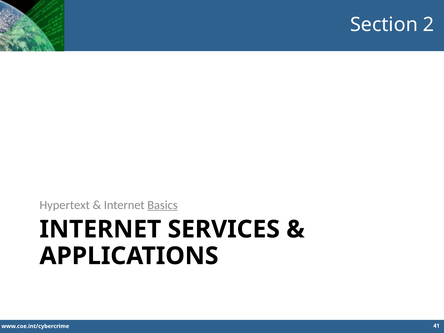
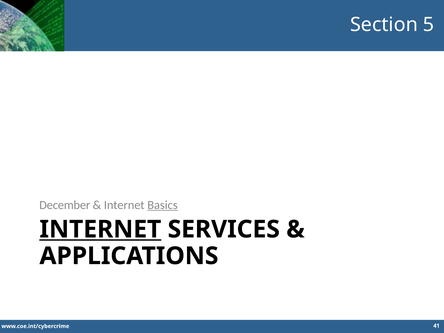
2: 2 -> 5 (429, 25)
Hypertext: Hypertext -> December (65, 205)
INTERNET underline: none -> present (100, 229)
